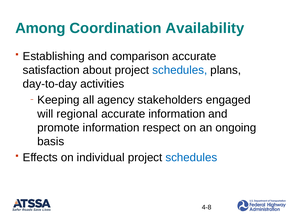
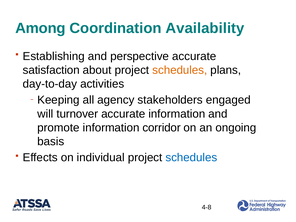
comparison: comparison -> perspective (140, 56)
schedules colour: blue -> orange (180, 70)
regional: regional -> turnover (77, 114)
respect: respect -> corridor (162, 128)
